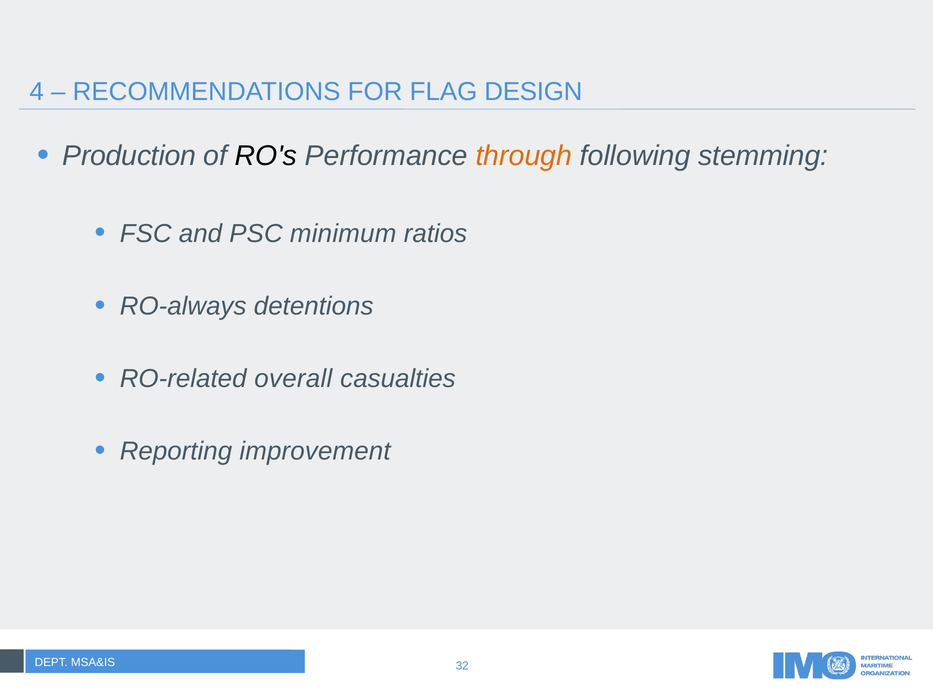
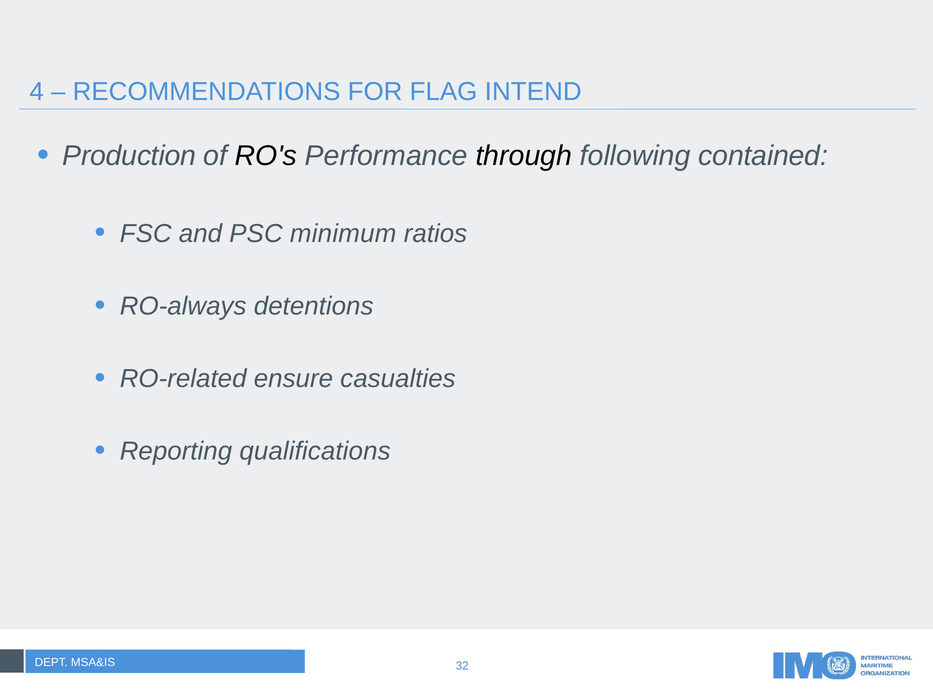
DESIGN: DESIGN -> INTEND (533, 91)
through colour: orange -> black (524, 156)
stemming: stemming -> contained (763, 156)
overall: overall -> ensure (293, 379)
improvement: improvement -> qualifications (315, 451)
